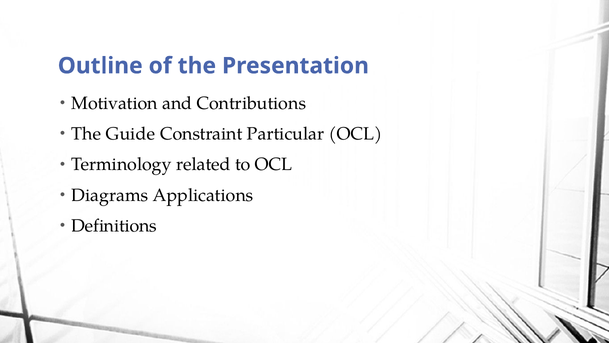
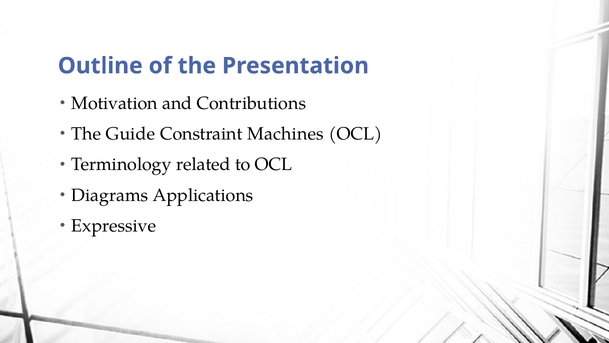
Particular: Particular -> Machines (286, 134)
Definitions: Definitions -> Expressive (114, 226)
